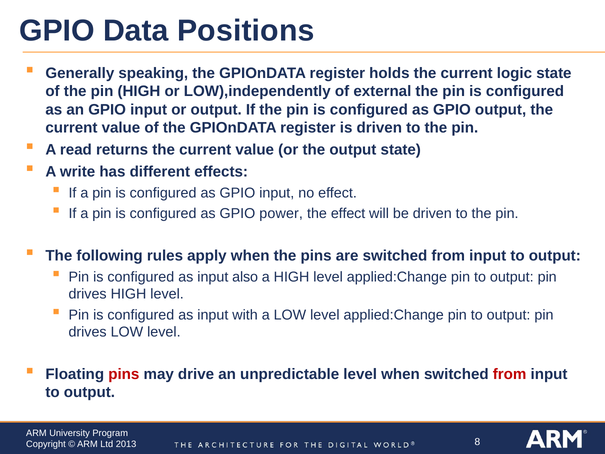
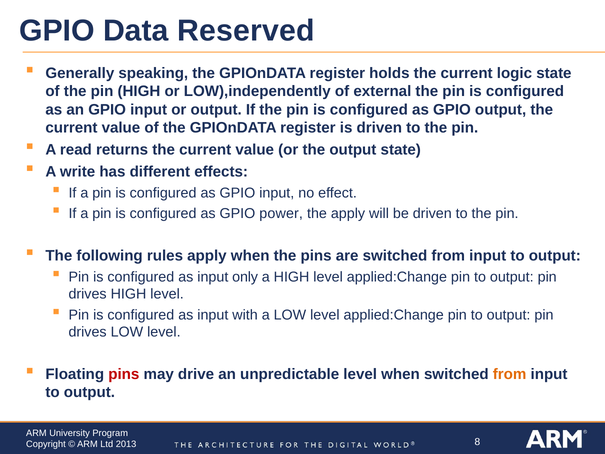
Positions: Positions -> Reserved (246, 31)
the effect: effect -> apply (348, 213)
also: also -> only (245, 277)
from colour: red -> orange (510, 374)
